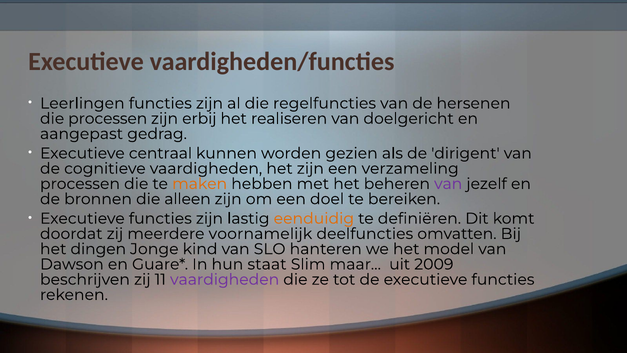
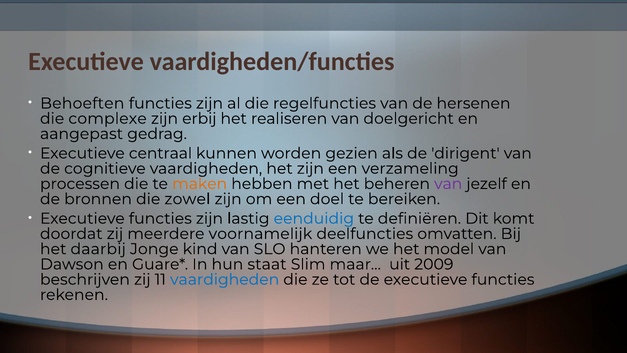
Leerlingen: Leerlingen -> Behoeften (82, 103)
die processen: processen -> complexe (108, 118)
alleen: alleen -> zowel (187, 199)
eenduidig colour: orange -> blue (314, 218)
dingen: dingen -> daarbij (98, 249)
vaardigheden colour: purple -> blue (225, 279)
